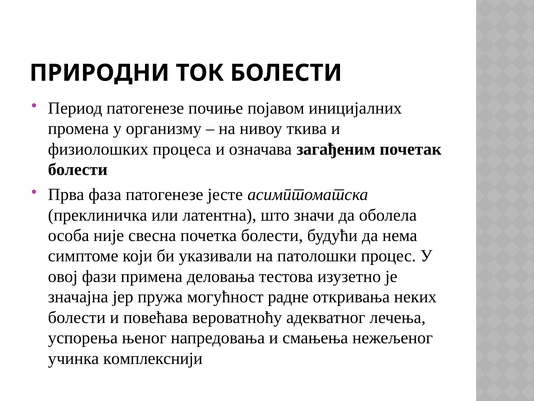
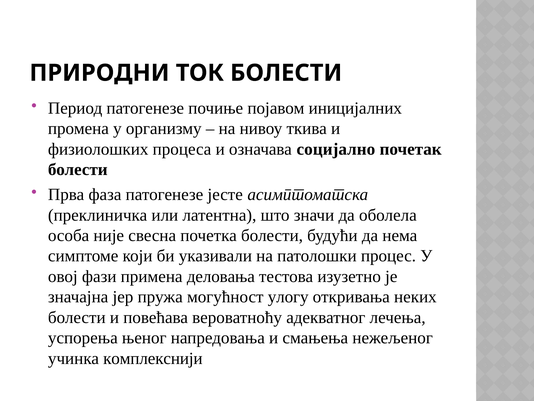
загађеним: загађеним -> социјално (336, 149)
радне: радне -> улогу (288, 297)
